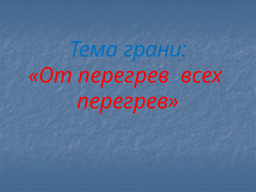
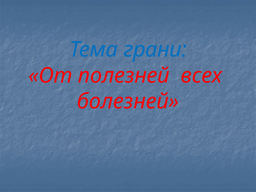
От перегрев: перегрев -> полезней (124, 76)
перегрев: перегрев -> болезней (128, 101)
